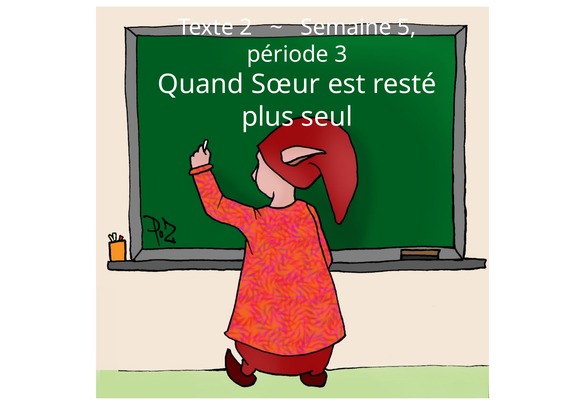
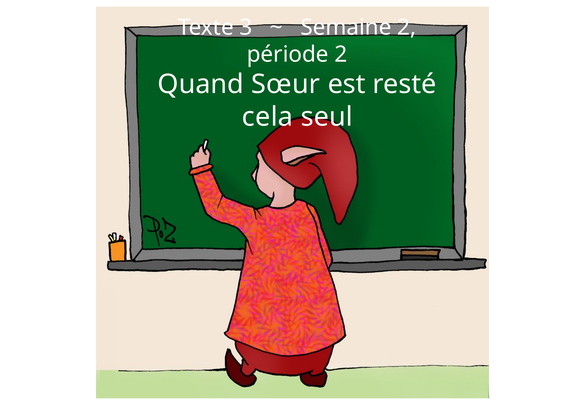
2: 2 -> 3 (246, 27)
Semaine 5: 5 -> 2 (407, 27)
période 3: 3 -> 2 (341, 54)
plus: plus -> cela (268, 117)
